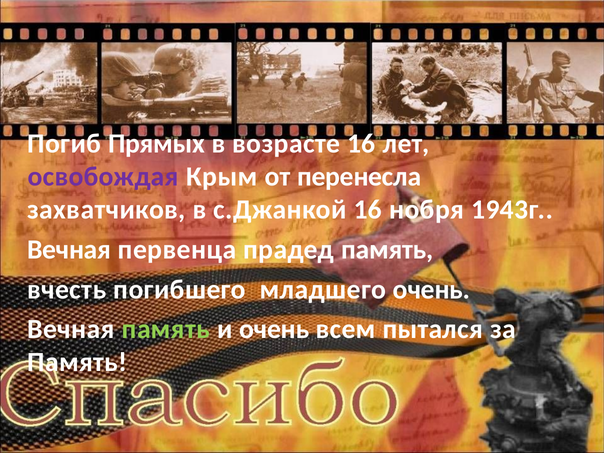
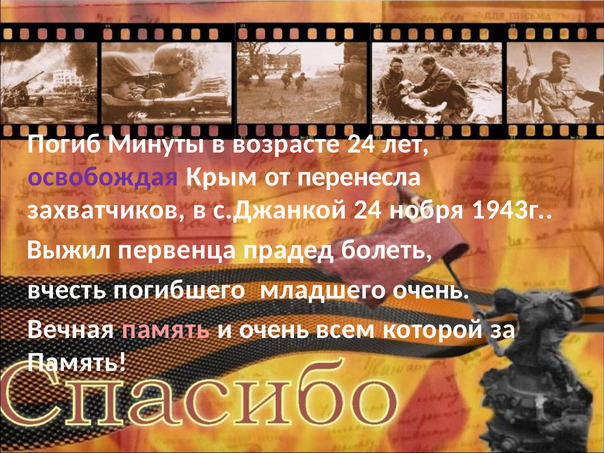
Прямых: Прямых -> Минуты (156, 143)
возрасте 16: 16 -> 24 (361, 143)
с.Джанкой 16: 16 -> 24 (368, 210)
Вечная: Вечная -> Выжил (69, 250)
прадед память: память -> болеть (387, 250)
память colour: light green -> pink (166, 329)
пытался: пытался -> которой (433, 329)
